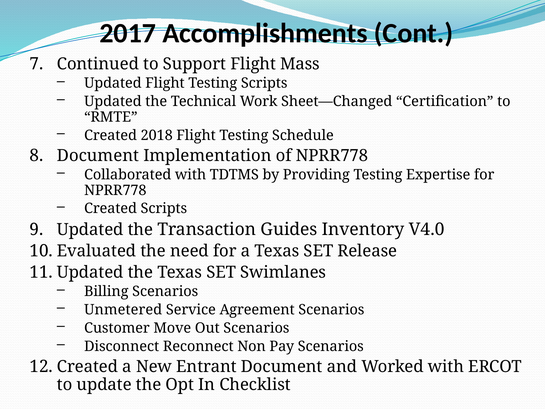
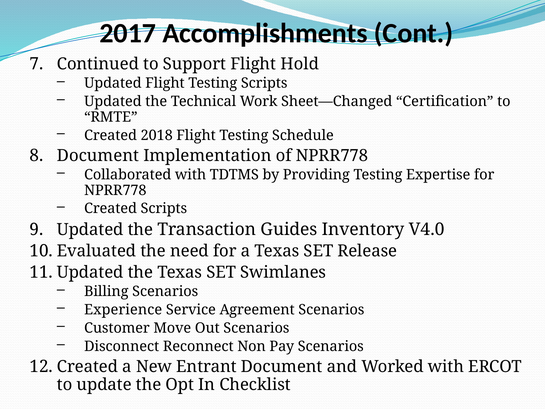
Mass: Mass -> Hold (300, 64)
Unmetered: Unmetered -> Experience (123, 310)
